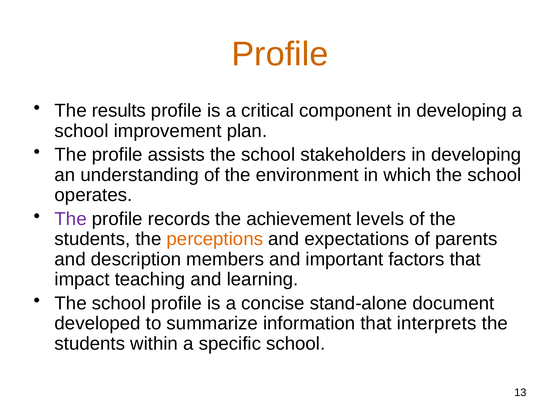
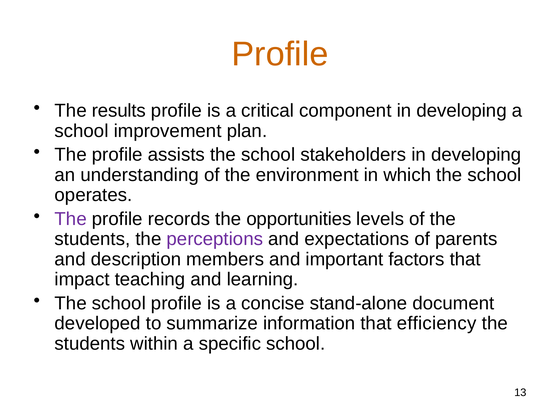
achievement: achievement -> opportunities (299, 219)
perceptions colour: orange -> purple (215, 239)
interprets: interprets -> efficiency (437, 323)
